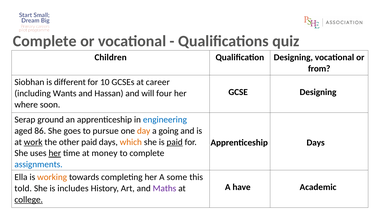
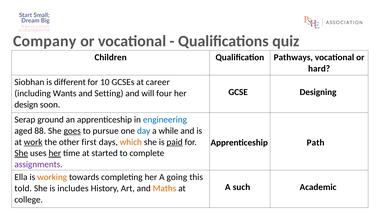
Complete: Complete -> Company (45, 41)
Qualification Designing: Designing -> Pathways (293, 58)
from: from -> hard (319, 69)
Hassan: Hassan -> Setting (109, 93)
where: where -> design (26, 105)
86: 86 -> 88 (40, 131)
goes underline: none -> present (72, 131)
day colour: orange -> blue (144, 131)
going: going -> while (169, 131)
other paid: paid -> first (89, 142)
Apprenticeship Days: Days -> Path (316, 143)
She underline: none -> present (21, 153)
money: money -> started (105, 153)
assignments colour: blue -> purple (39, 165)
some: some -> going (177, 177)
have: have -> such (241, 187)
Maths colour: purple -> orange (164, 189)
college underline: present -> none (29, 200)
